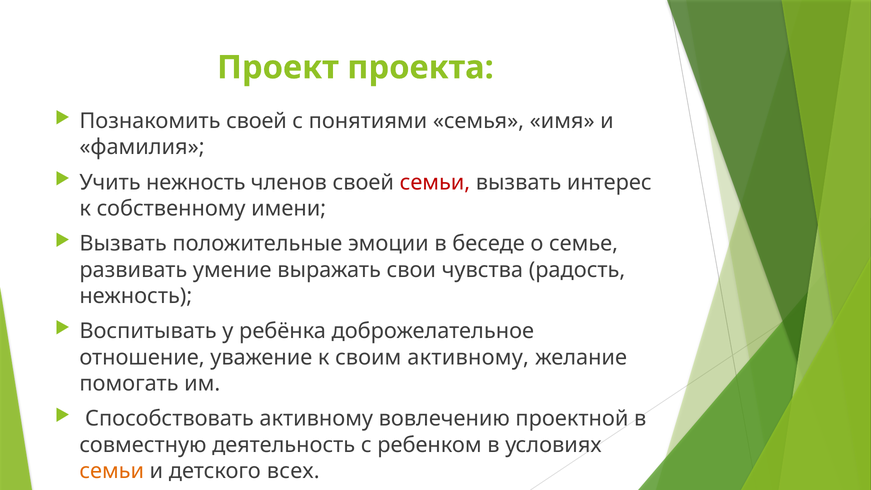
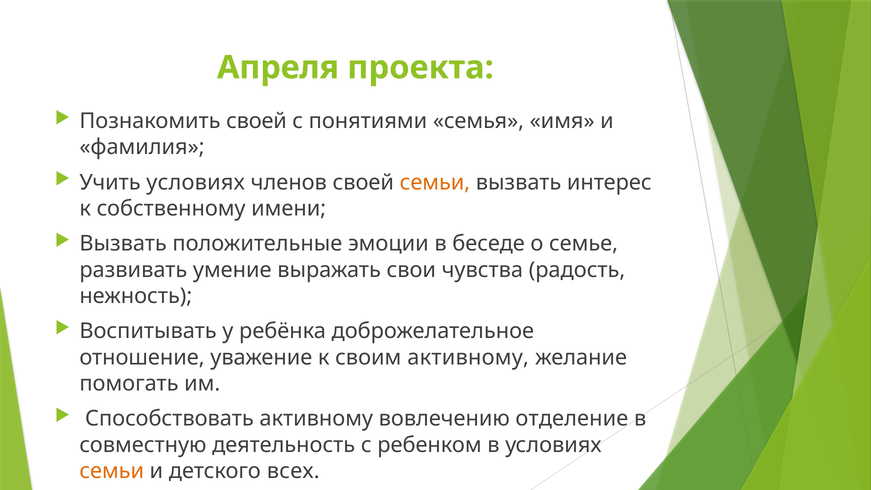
Проект: Проект -> Апреля (278, 68)
Учить нежность: нежность -> условиях (196, 182)
семьи colour: red -> orange (435, 182)
проектной: проектной -> отделение (572, 419)
